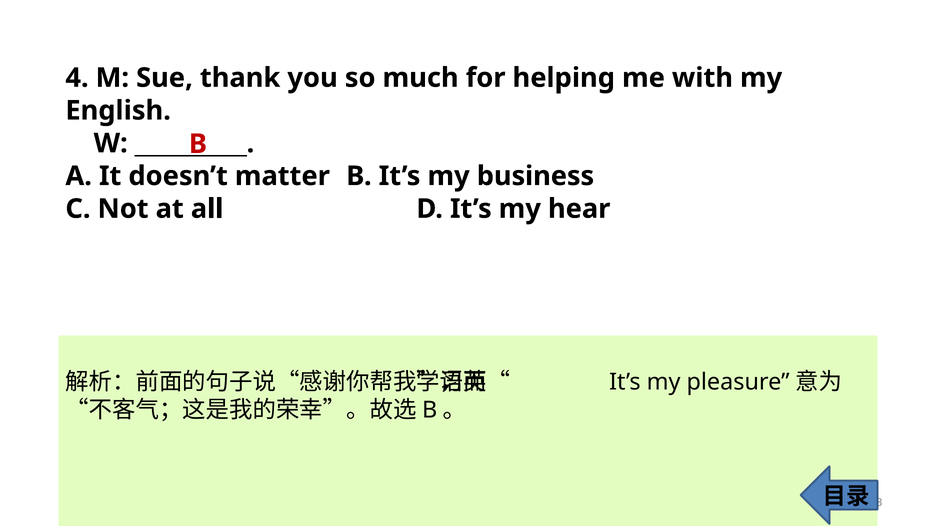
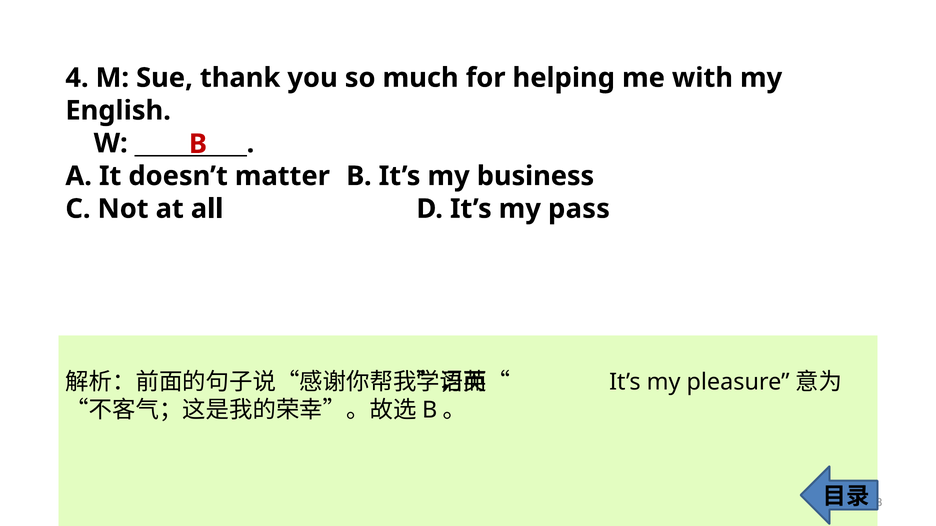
hear: hear -> pass (579, 209)
